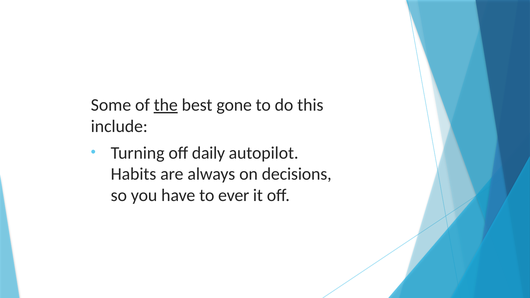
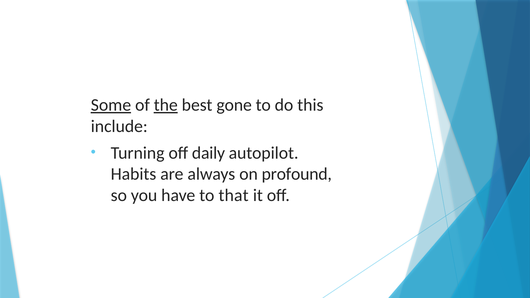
Some underline: none -> present (111, 105)
decisions: decisions -> profound (297, 174)
ever: ever -> that (234, 195)
